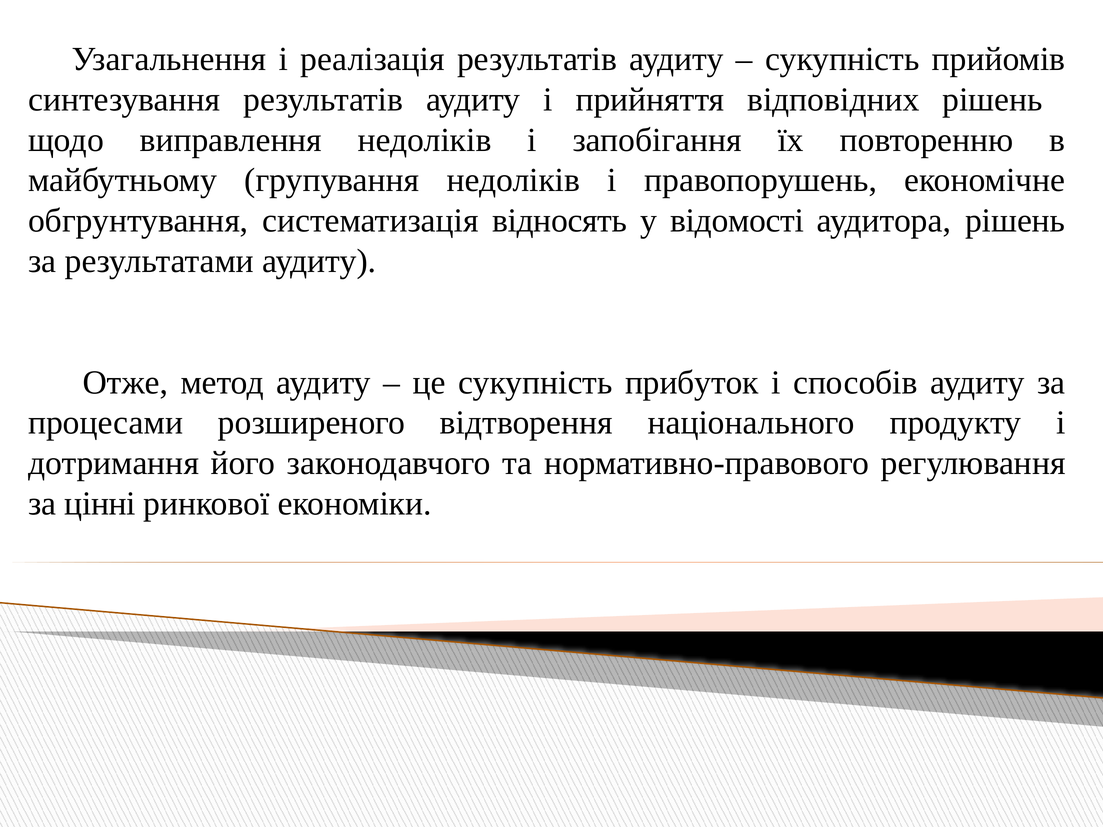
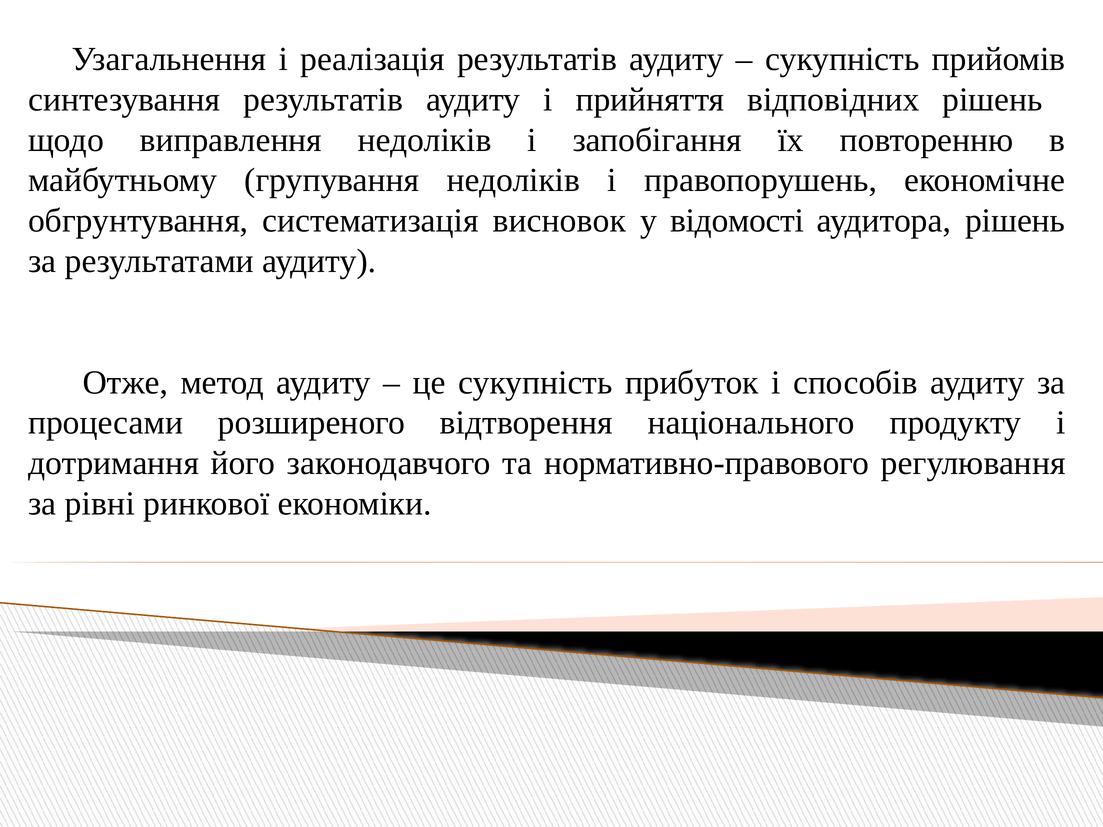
відносять: відносять -> висновок (559, 221)
цінні: цінні -> рівні (100, 504)
